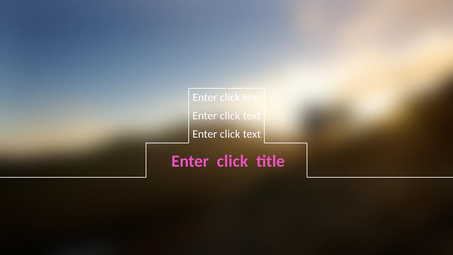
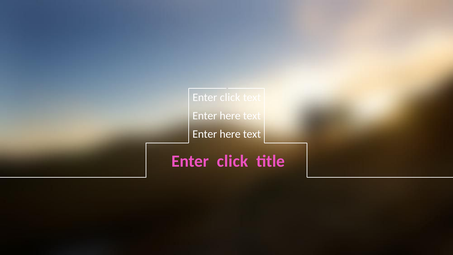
click: click -> here (230, 116)
click: click -> here (230, 134)
